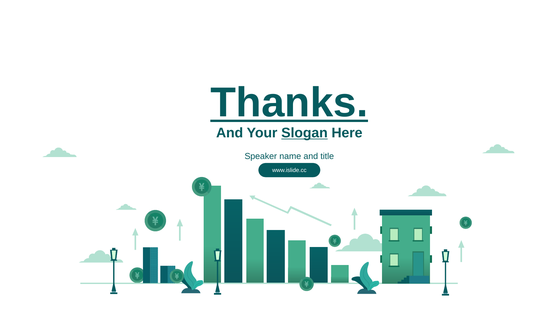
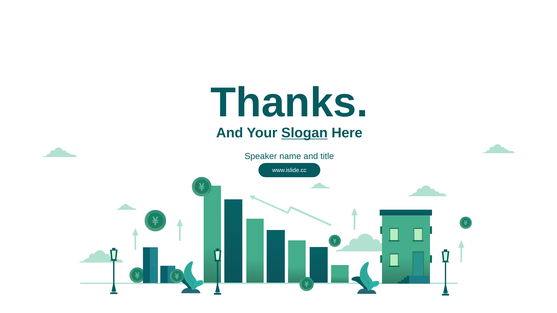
Thanks underline: present -> none (289, 103)
